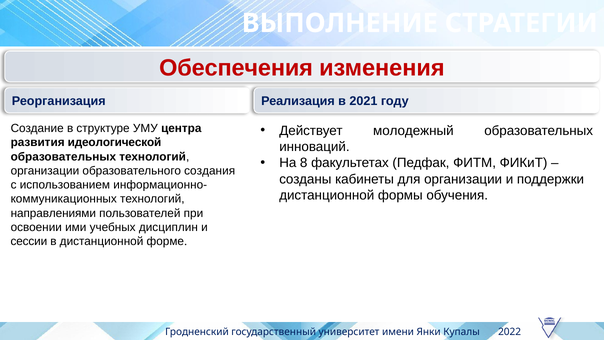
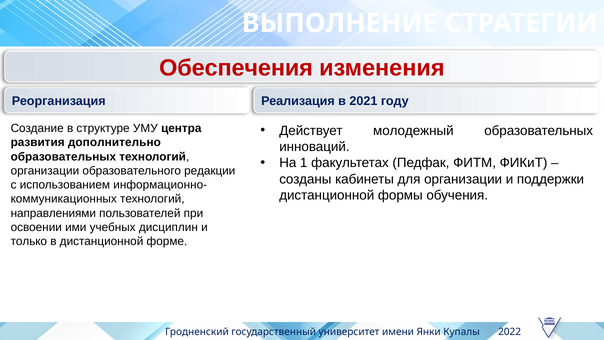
идеологической: идеологической -> дополнительно (114, 142)
8: 8 -> 1 (304, 163)
создания: создания -> редакции (210, 171)
сессии: сессии -> только (29, 241)
